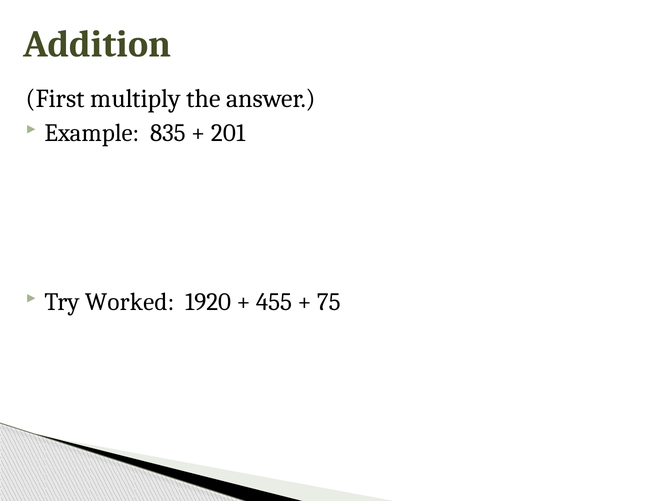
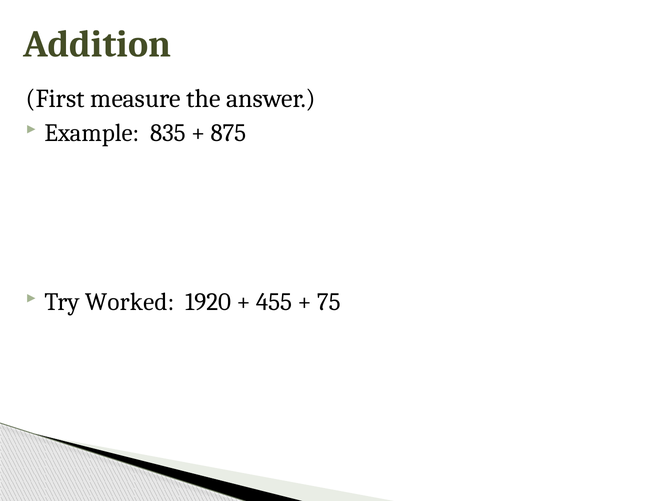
multiply: multiply -> measure (136, 99)
201: 201 -> 875 (228, 133)
